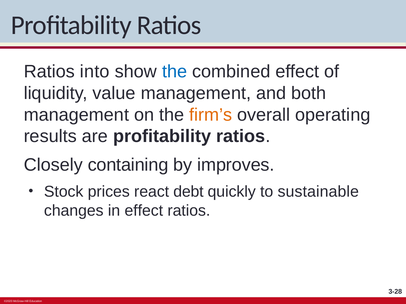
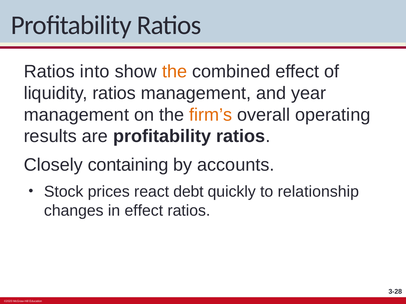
the colour: blue -> orange (175, 72)
liquidity value: value -> ratios (114, 93)
both: both -> year (309, 93)
improves: improves -> accounts (236, 165)
sustainable: sustainable -> relationship (318, 192)
